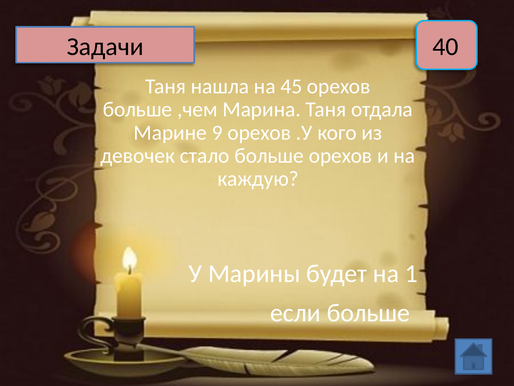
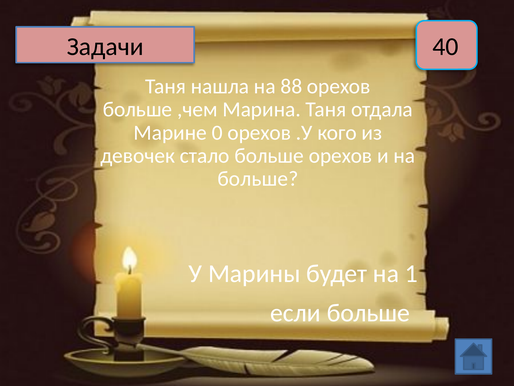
45: 45 -> 88 (291, 86)
9: 9 -> 0 (217, 132)
каждую: каждую -> больше (258, 179)
